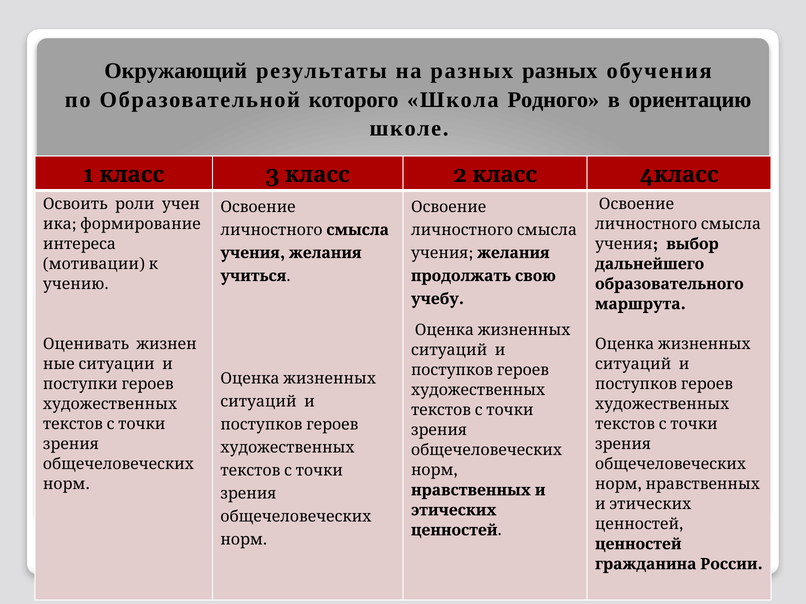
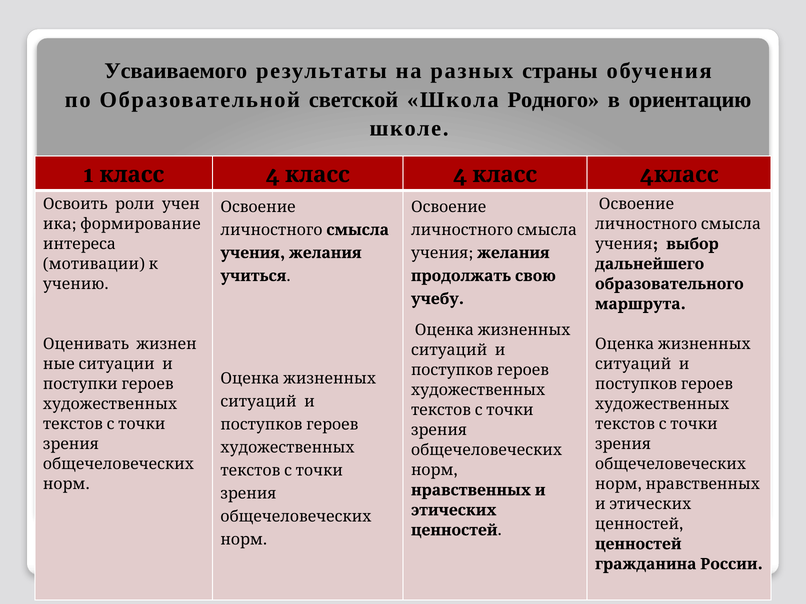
Окружающий: Окружающий -> Усваиваемого (176, 71)
разных разных: разных -> страны (560, 71)
которого: которого -> светской (354, 100)
1 класс 3: 3 -> 4 (273, 175)
2: 2 -> 4 (460, 175)
